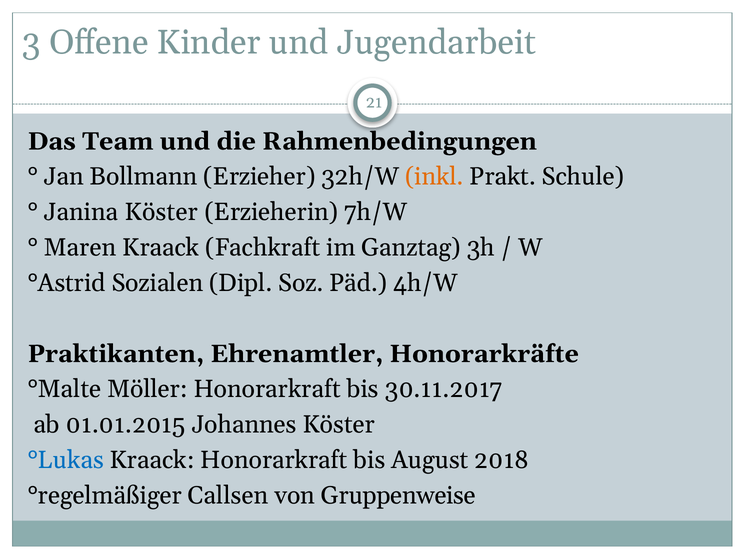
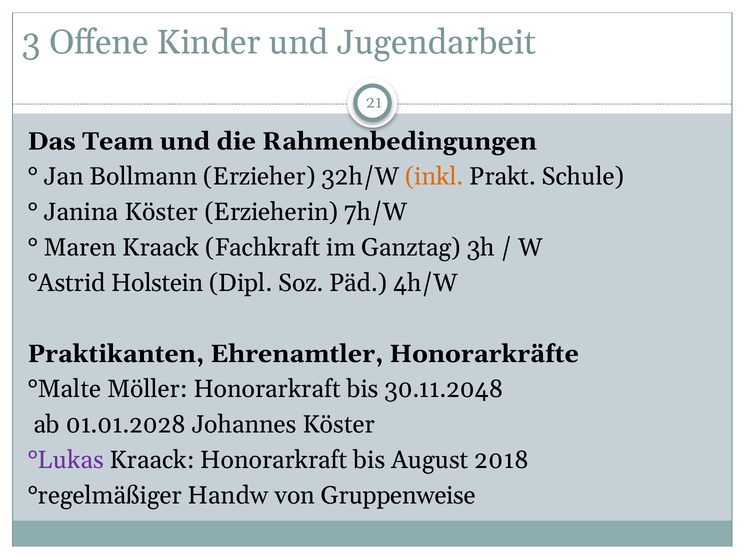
Sozialen: Sozialen -> Holstein (157, 283)
30.11.2017: 30.11.2017 -> 30.11.2048 (444, 389)
01.01.2015: 01.01.2015 -> 01.01.2028 (126, 424)
°Lukas colour: blue -> purple (66, 460)
Callsen: Callsen -> Handw (228, 495)
